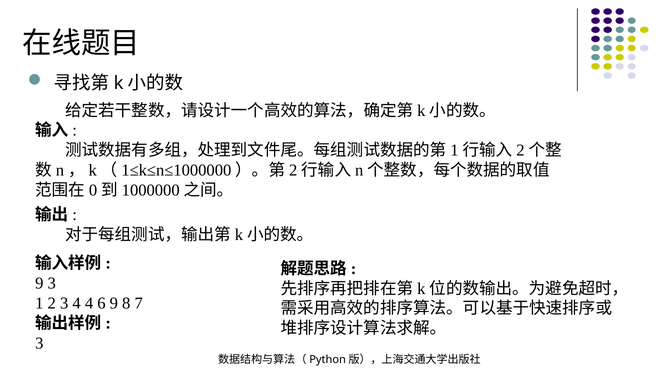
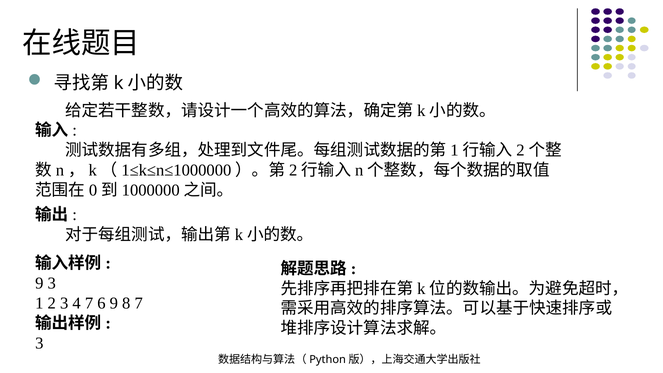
4 4: 4 -> 7 (89, 303)
